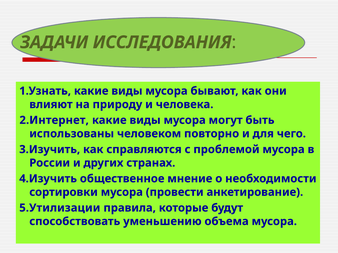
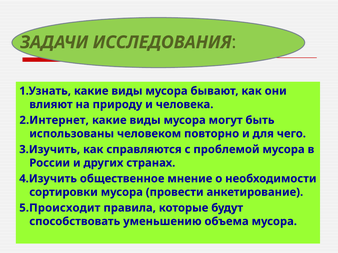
5.Утилизации: 5.Утилизации -> 5.Происходит (60, 208)
